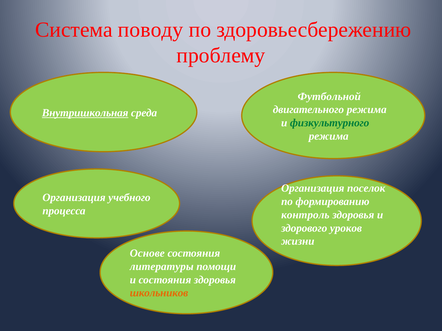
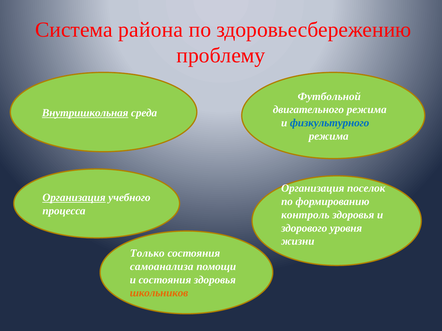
поводу: поводу -> района (151, 30)
физкультурного colour: green -> blue (330, 123)
Организация underline: none -> present (74, 198)
уроков: уроков -> уровня (346, 228)
Основе: Основе -> Только (147, 254)
литературы: литературы -> самоанализа (162, 267)
